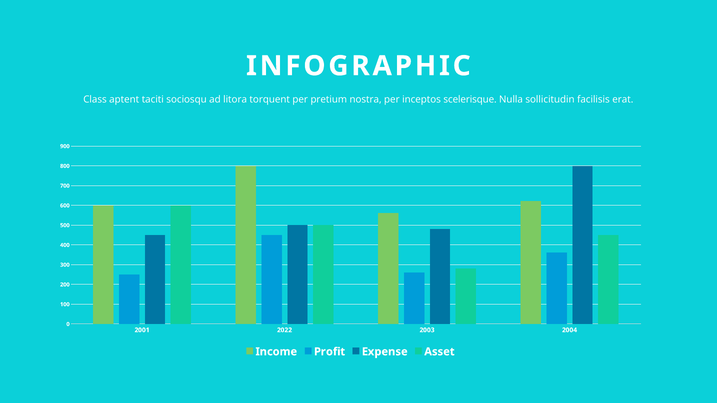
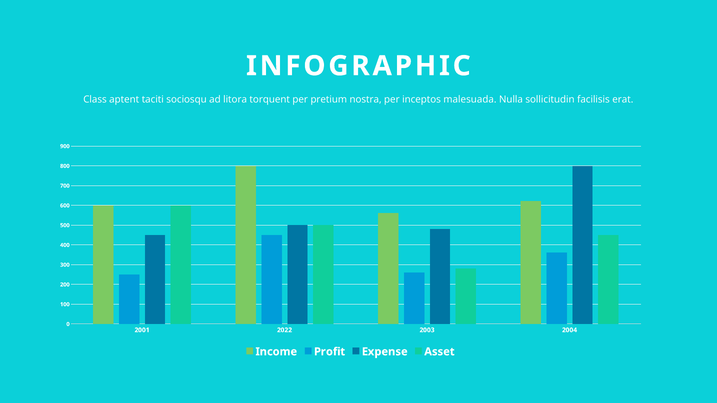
scelerisque: scelerisque -> malesuada (470, 100)
